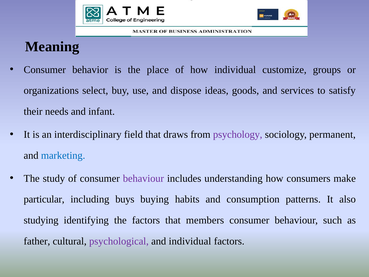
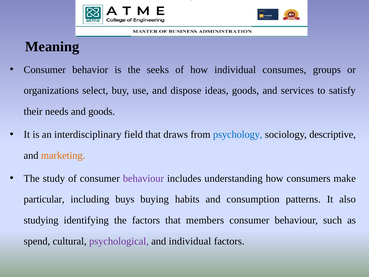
place: place -> seeks (158, 70)
customize: customize -> consumes (284, 70)
and infant: infant -> goods (102, 111)
psychology colour: purple -> blue (238, 134)
permanent: permanent -> descriptive (333, 134)
marketing colour: blue -> orange (63, 155)
father: father -> spend (37, 241)
